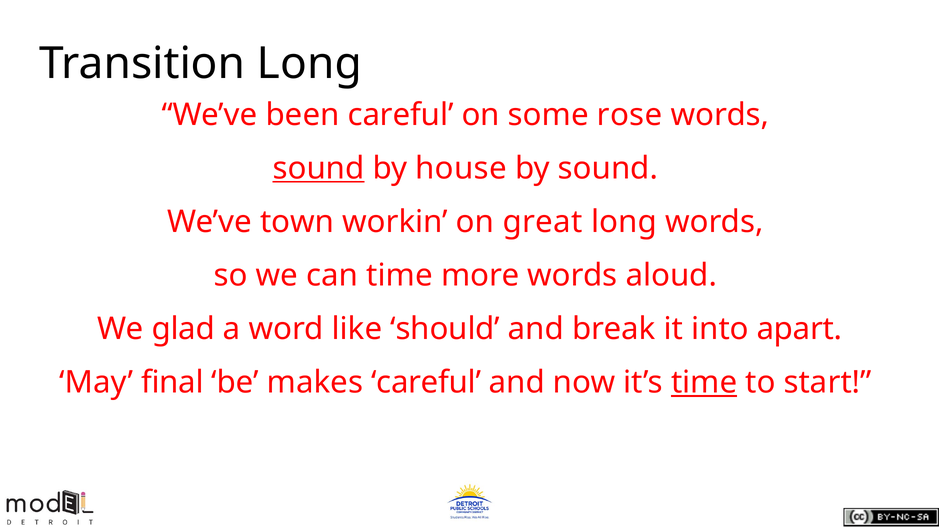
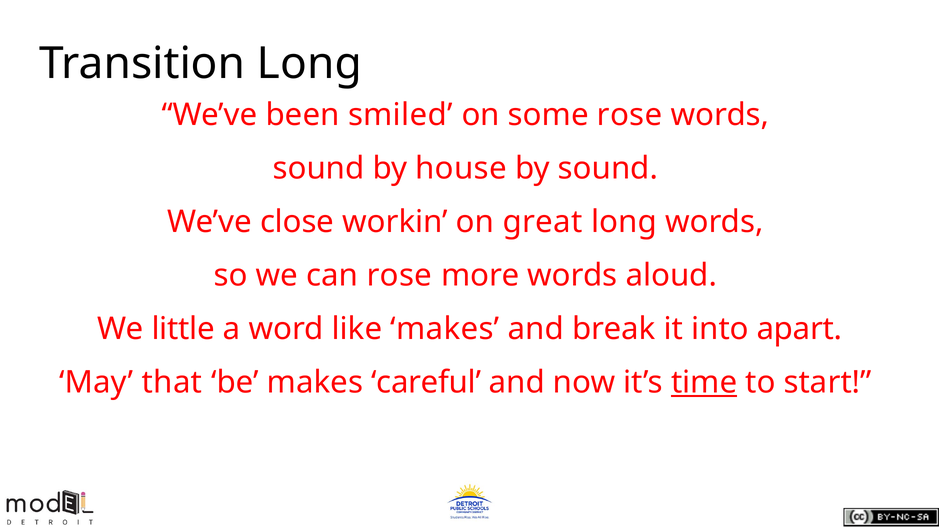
been careful: careful -> smiled (400, 115)
sound underline: present -> none (319, 168)
town: town -> close (297, 222)
can time: time -> rose (399, 276)
glad: glad -> little (183, 329)
like should: should -> makes (445, 329)
final: final -> that (172, 383)
